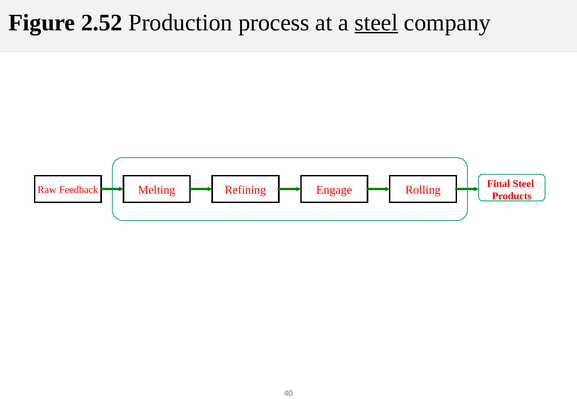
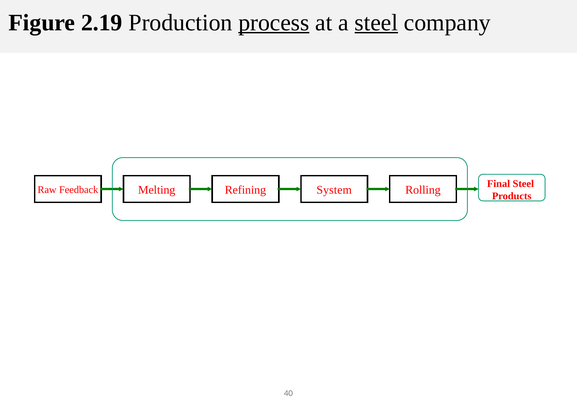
2.52: 2.52 -> 2.19 (102, 23)
process underline: none -> present (274, 23)
Engage: Engage -> System (334, 190)
